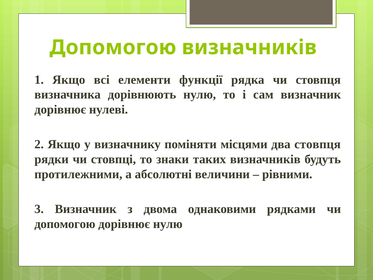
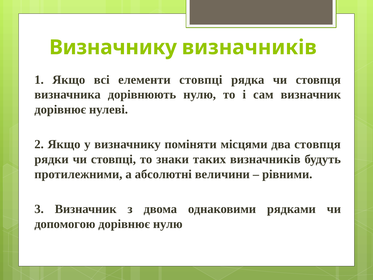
Допомогою: Допомогою -> Визначнику (113, 47)
елементи функції: функції -> стовпці (201, 80)
